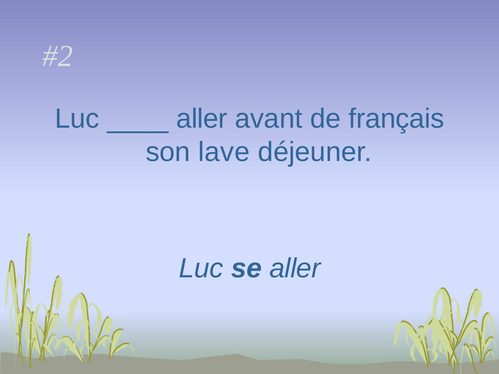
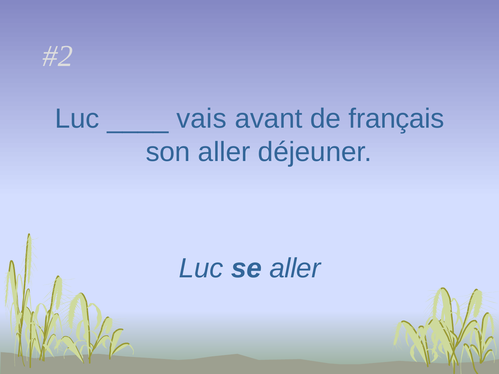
aller: aller -> vais (202, 119)
son lave: lave -> aller (224, 152)
